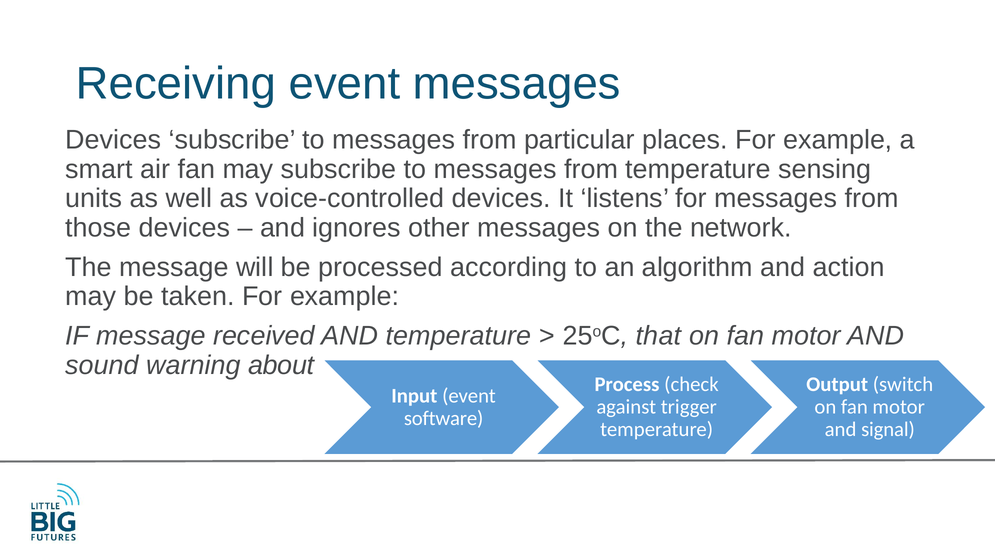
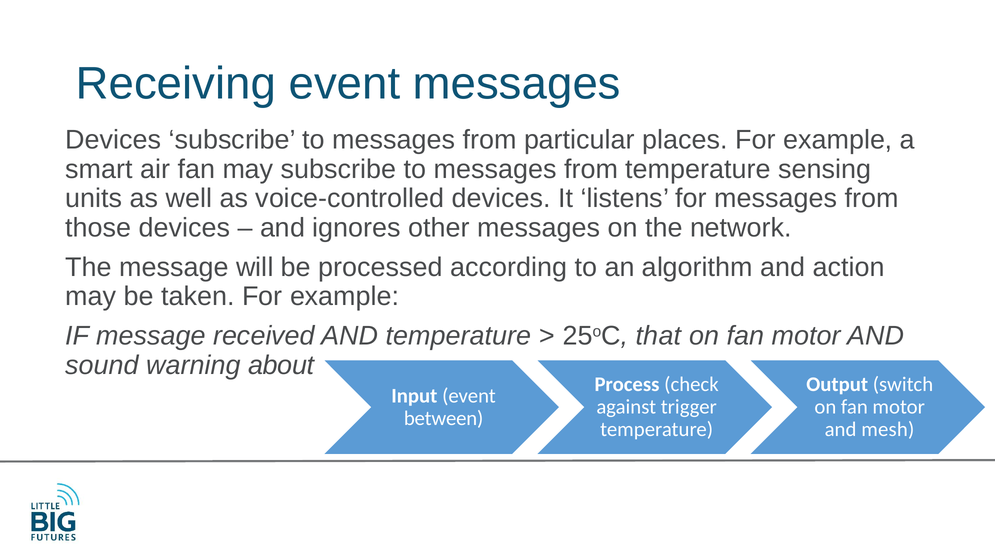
software: software -> between (444, 418)
signal: signal -> mesh (888, 429)
